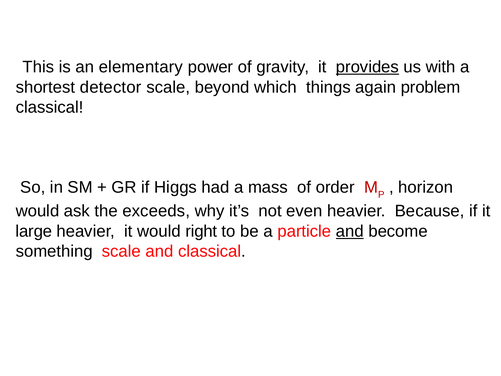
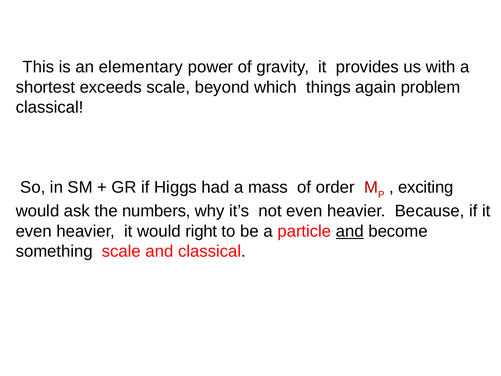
provides underline: present -> none (367, 67)
detector: detector -> exceeds (111, 87)
horizon: horizon -> exciting (426, 187)
exceeds: exceeds -> numbers (156, 211)
large: large -> even (34, 231)
